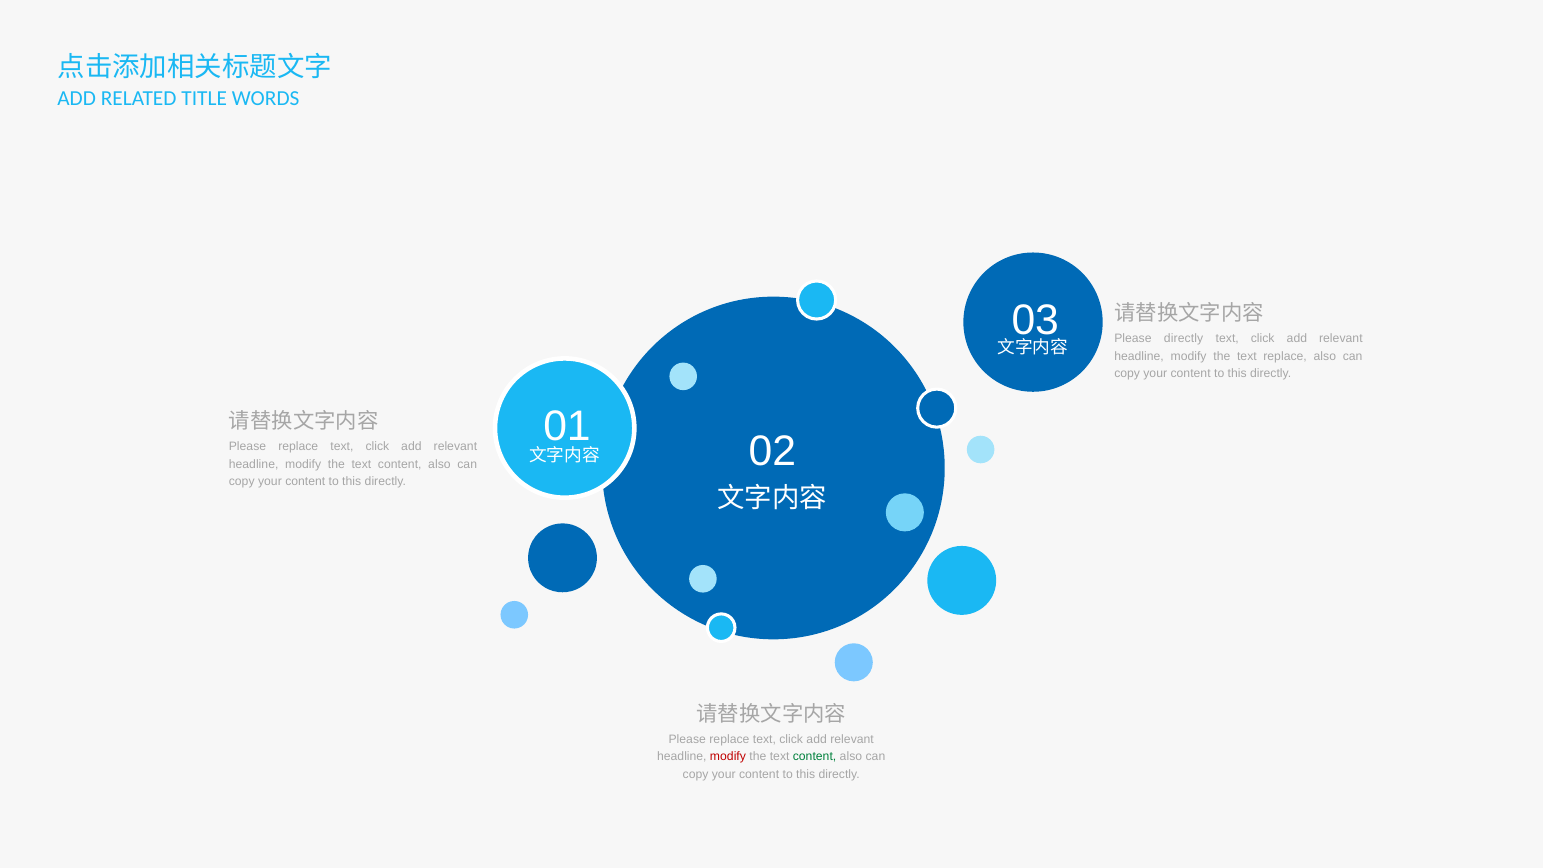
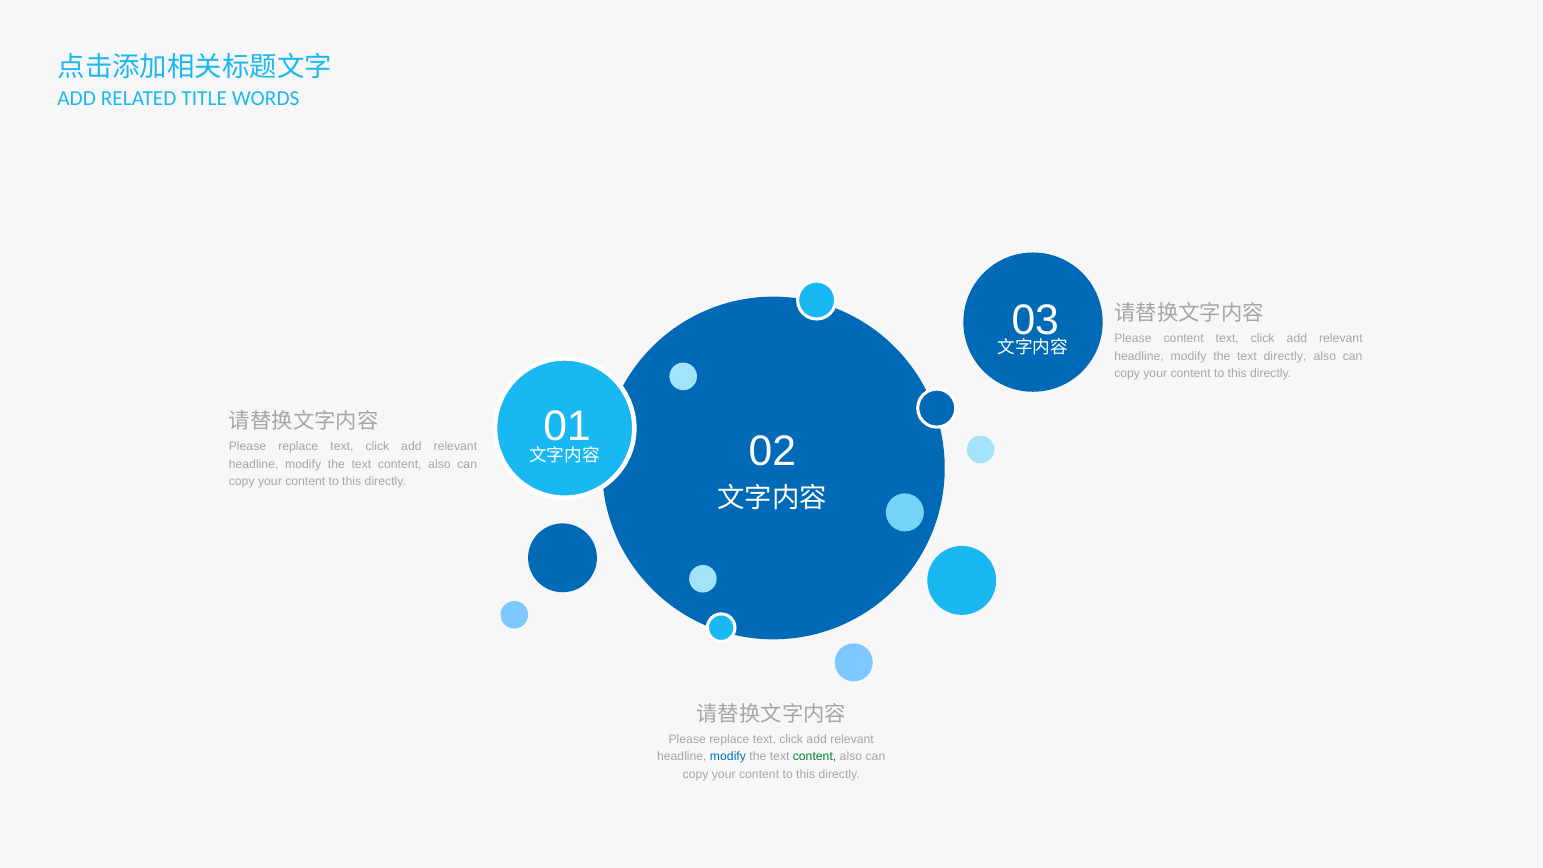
Please directly: directly -> content (1184, 338)
text replace: replace -> directly (1285, 356)
modify colour: red -> blue (728, 757)
